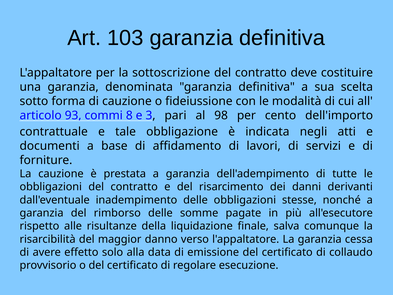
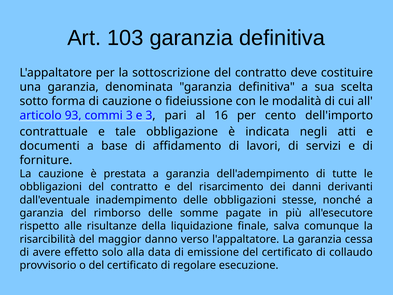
commi 8: 8 -> 3 (129, 115)
98: 98 -> 16 (221, 115)
